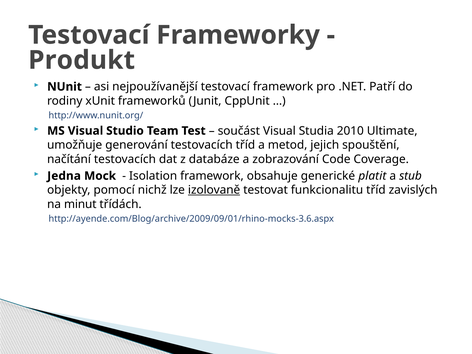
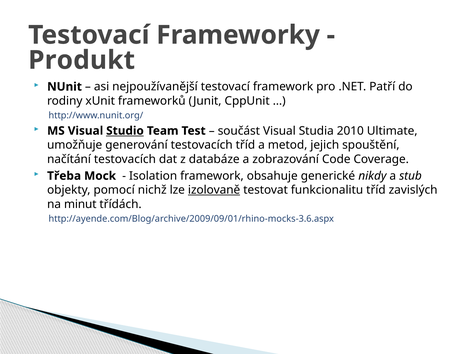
Studio underline: none -> present (125, 131)
Jedna: Jedna -> Třeba (64, 176)
platit: platit -> nikdy (372, 176)
